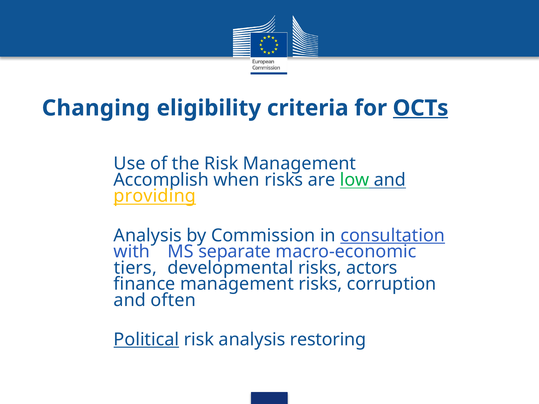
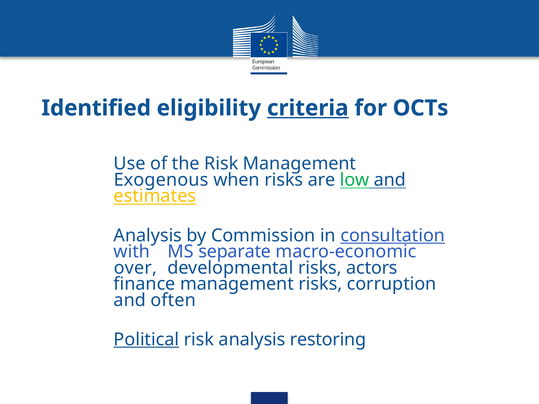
Changing: Changing -> Identified (96, 108)
criteria underline: none -> present (308, 108)
OCTs underline: present -> none (421, 108)
Accomplish: Accomplish -> Exogenous (161, 180)
providing: providing -> estimates (155, 196)
tiers: tiers -> over (135, 268)
